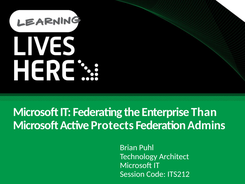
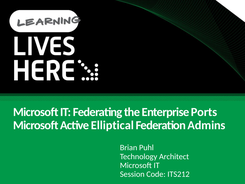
Than: Than -> Ports (204, 112)
Protects: Protects -> Elliptical (112, 125)
